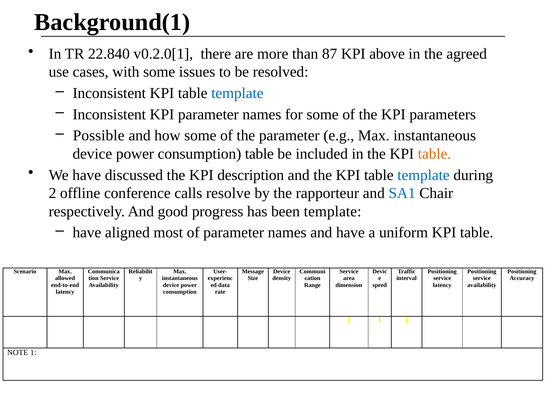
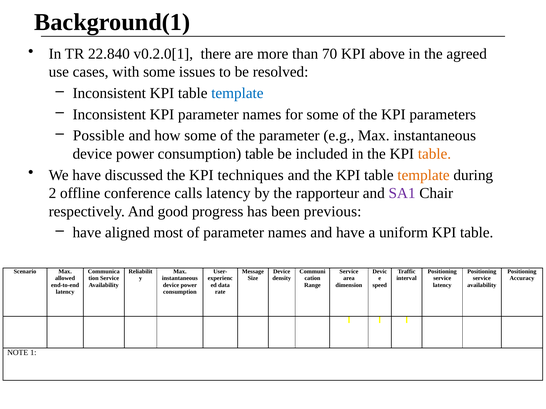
87: 87 -> 70 (330, 54)
description: description -> techniques (251, 175)
template colour: blue -> orange (424, 175)
calls resolve: resolve -> latency (228, 193)
SA1 colour: blue -> purple (402, 193)
been template: template -> previous (333, 212)
